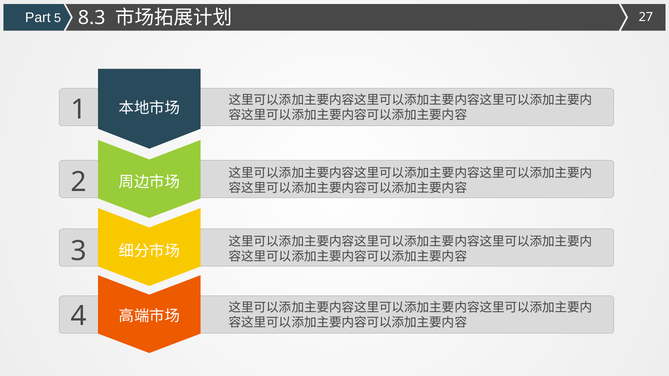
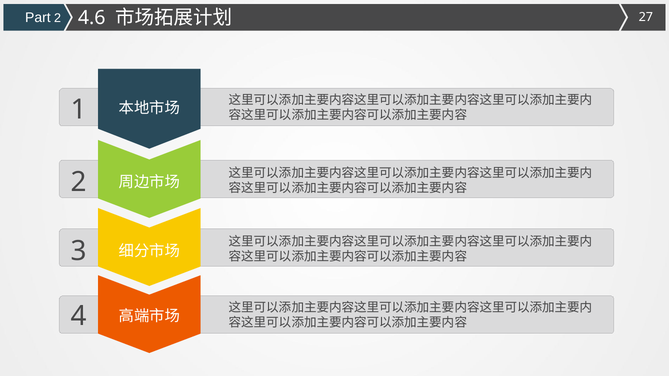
Part 5: 5 -> 2 (58, 18)
8.3: 8.3 -> 4.6 (92, 18)
